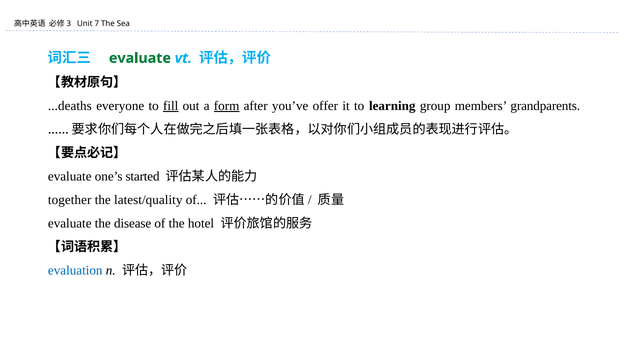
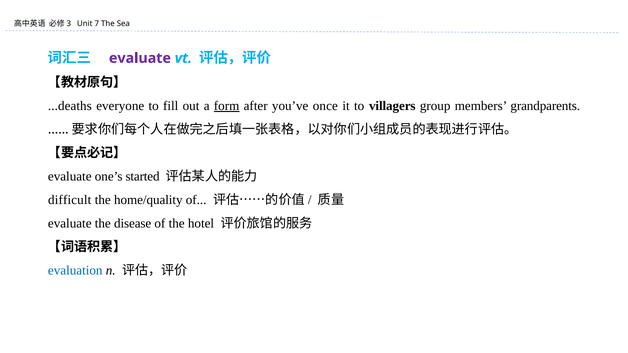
evaluate colour: green -> purple (140, 58)
fill underline: present -> none (171, 106)
offer: offer -> once (325, 106)
learning: learning -> villagers (392, 106)
together: together -> difficult (70, 200)
latest/quality: latest/quality -> home/quality (148, 200)
